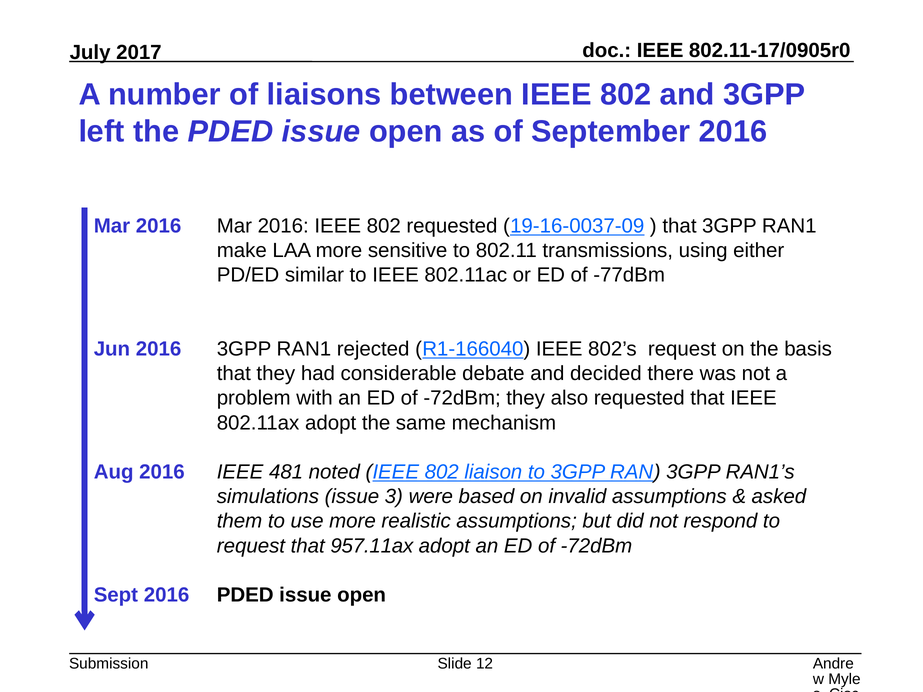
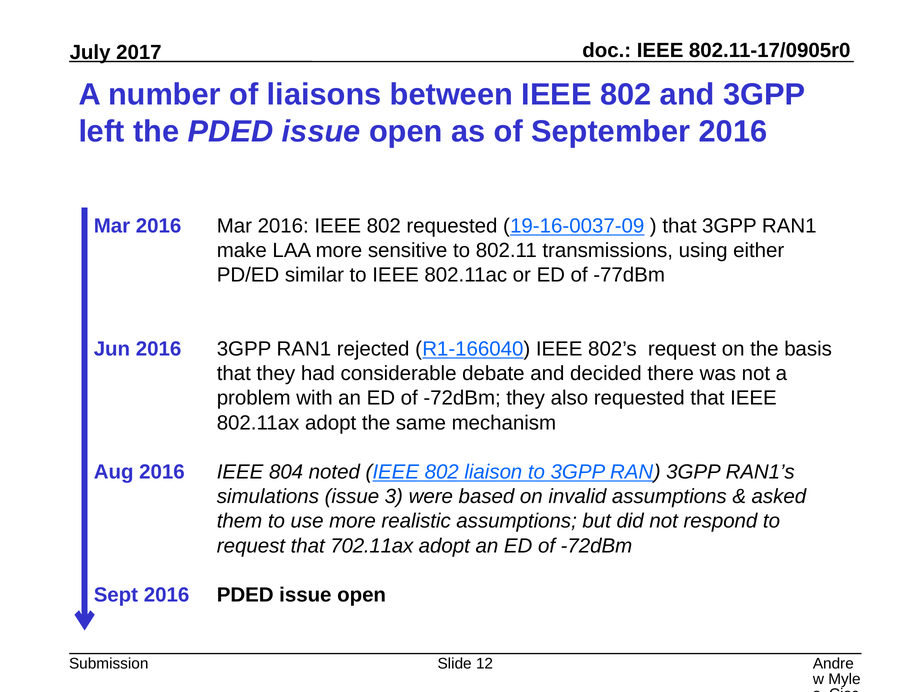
481: 481 -> 804 (286, 472)
957.11ax: 957.11ax -> 702.11ax (372, 546)
